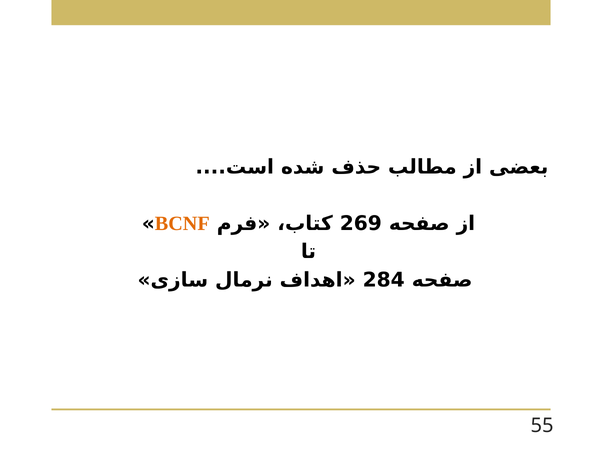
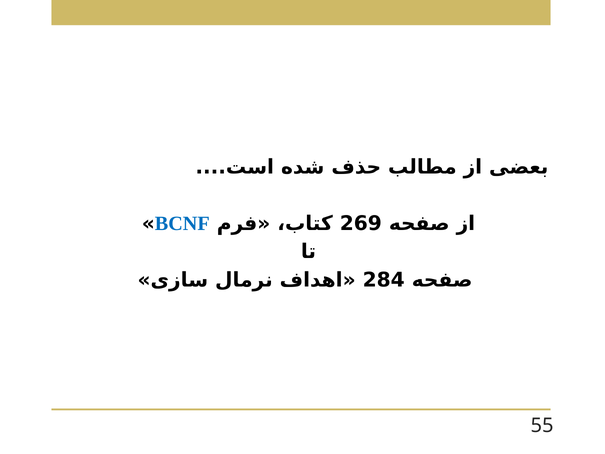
BCNF colour: orange -> blue (182, 223)
